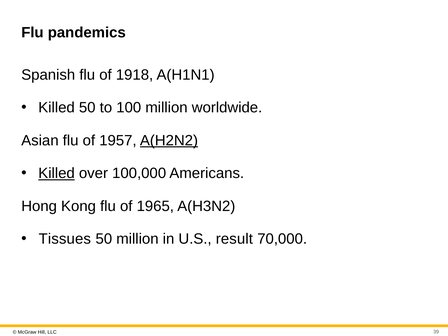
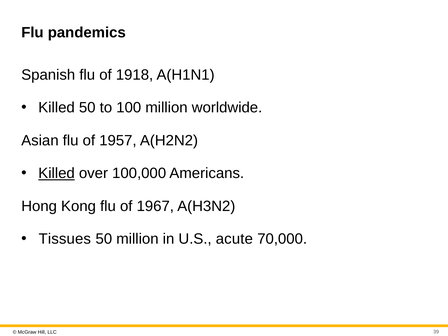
A(H2N2 underline: present -> none (169, 140)
1965: 1965 -> 1967 (155, 206)
result: result -> acute (234, 239)
